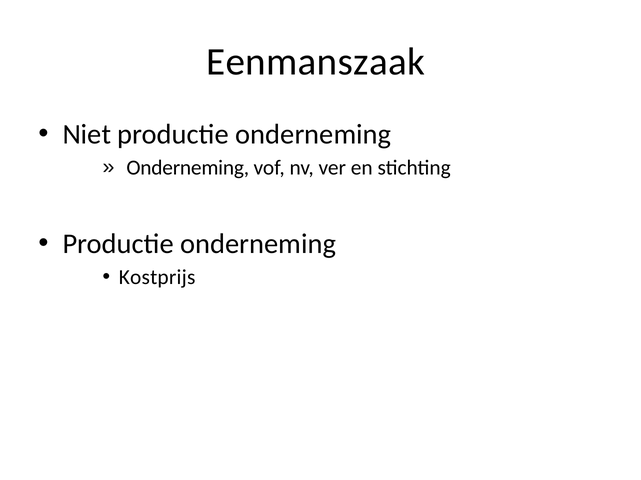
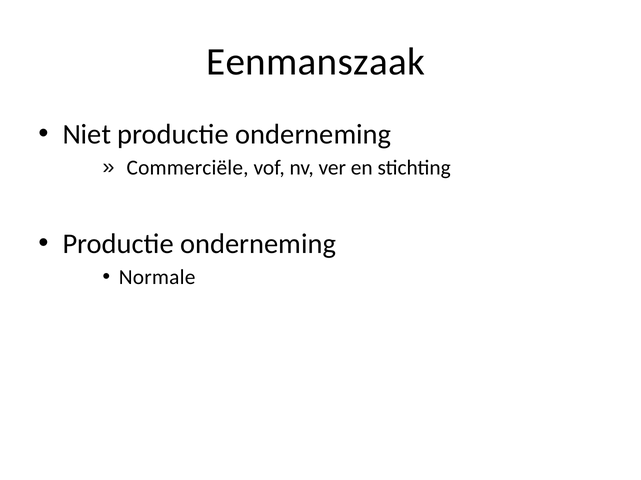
Onderneming: Onderneming -> Commerciële (188, 168)
Kostprijs: Kostprijs -> Normale (157, 278)
